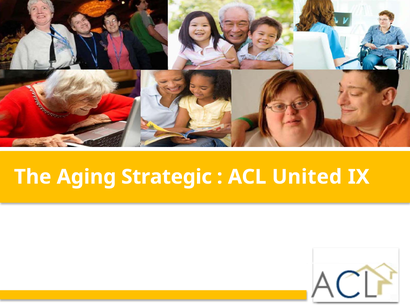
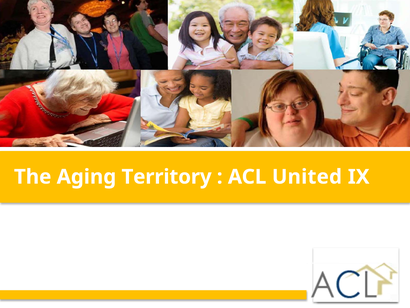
Strategic: Strategic -> Territory (167, 177)
